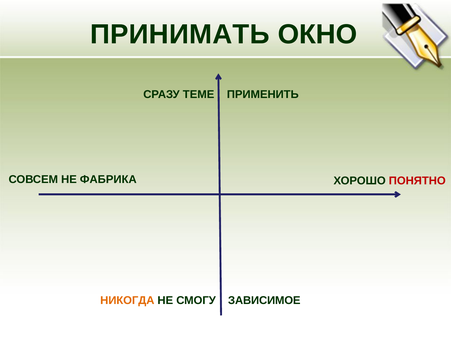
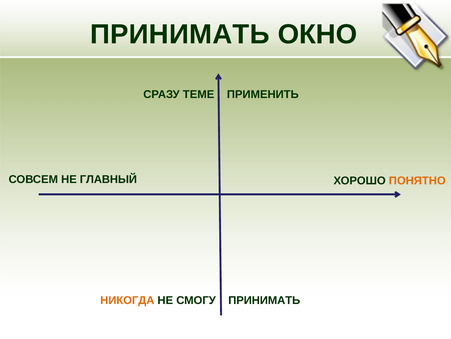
ФАБРИКА: ФАБРИКА -> ГЛАВНЫЙ (108, 179)
ПОНЯТНО colour: red -> orange (417, 180)
СМОГУ ЗАВИСИМОЕ: ЗАВИСИМОЕ -> ПРИНИМАТЬ (264, 300)
